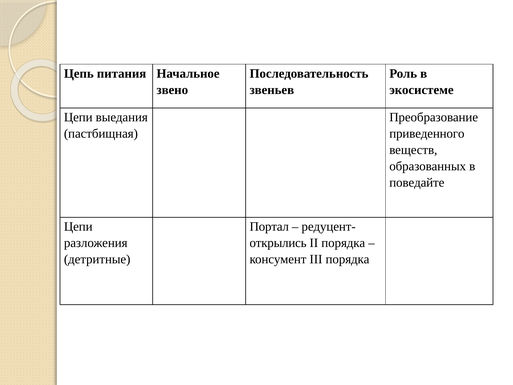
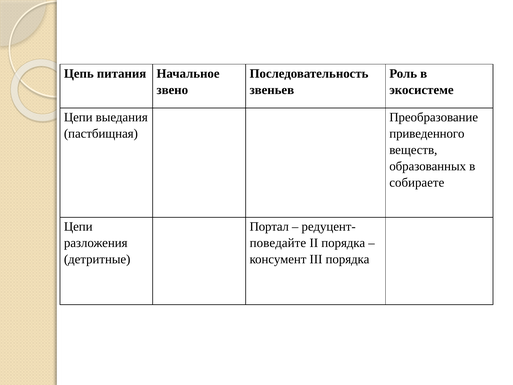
поведайте: поведайте -> собираете (417, 182)
открылись: открылись -> поведайте (278, 243)
